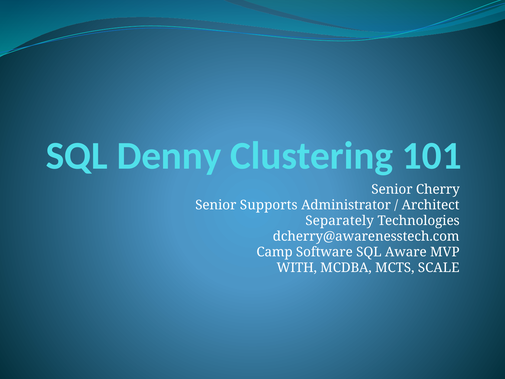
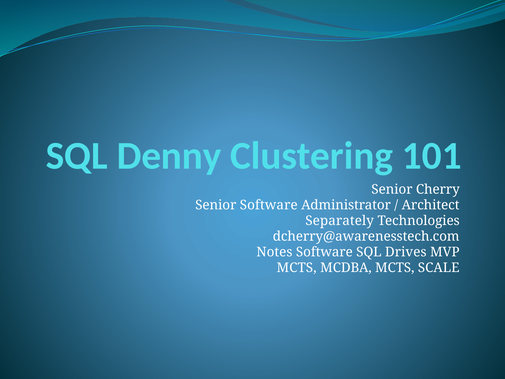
Senior Supports: Supports -> Software (269, 205)
Camp: Camp -> Notes (274, 252)
Aware: Aware -> Drives (406, 252)
WITH: WITH -> MCTS (297, 268)
